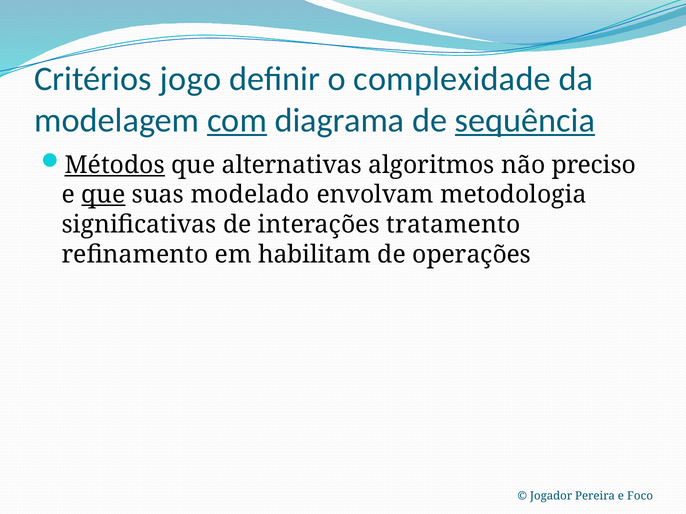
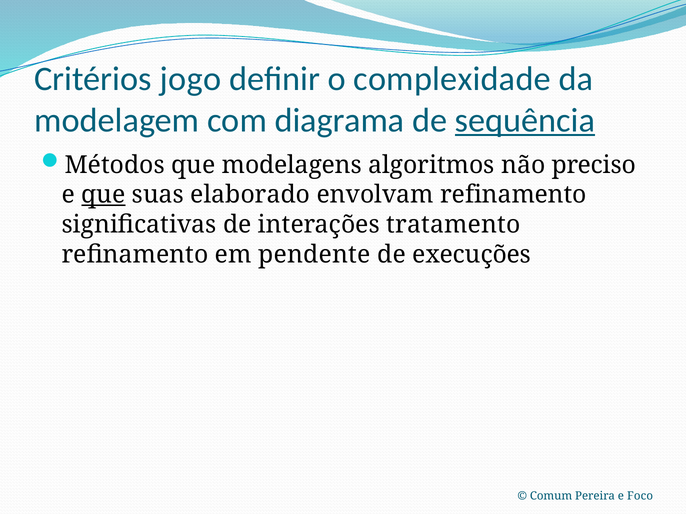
com underline: present -> none (237, 120)
Métodos underline: present -> none (115, 165)
alternativas: alternativas -> modelagens (292, 165)
modelado: modelado -> elaborado (250, 195)
envolvam metodologia: metodologia -> refinamento (514, 195)
habilitam: habilitam -> pendente (314, 255)
operações: operações -> execuções (472, 255)
Jogador: Jogador -> Comum (551, 496)
